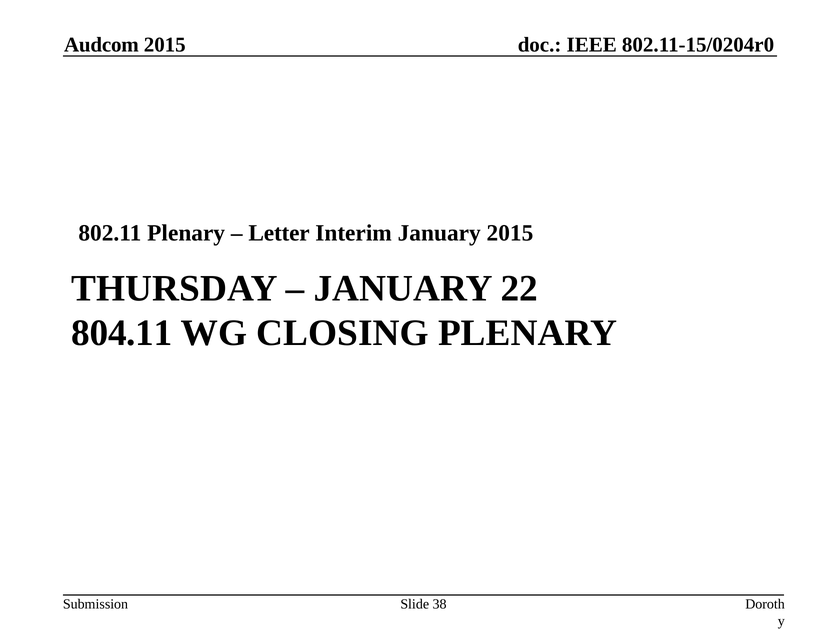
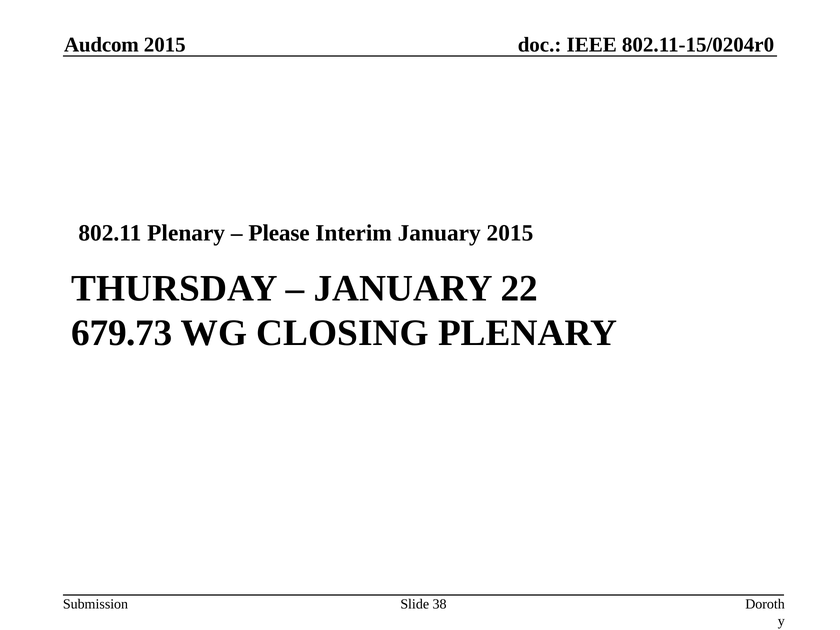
Letter: Letter -> Please (279, 233)
804.11: 804.11 -> 679.73 (122, 333)
